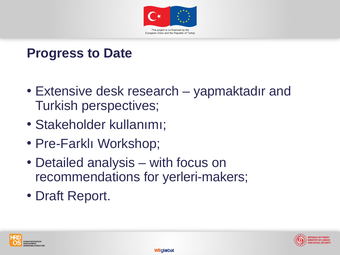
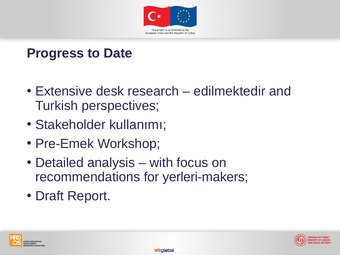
yapmaktadır: yapmaktadır -> edilmektedir (230, 91)
Pre-Farklı: Pre-Farklı -> Pre-Emek (65, 144)
